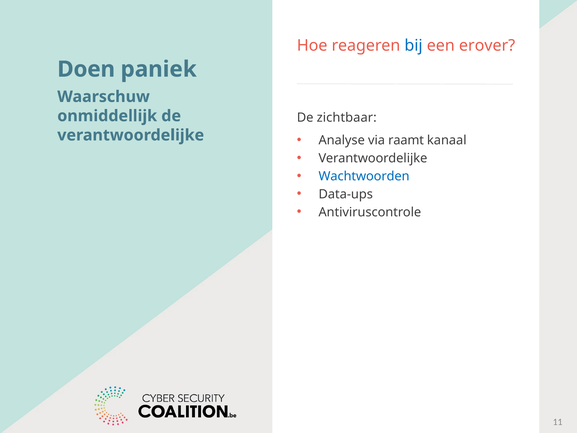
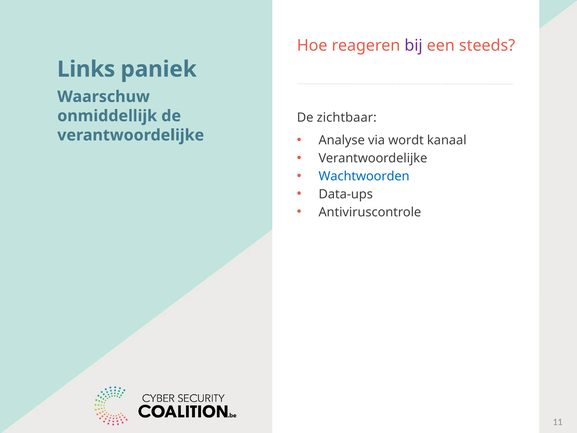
bij colour: blue -> purple (414, 45)
erover: erover -> steeds (487, 45)
Doen: Doen -> Links (86, 69)
raamt: raamt -> wordt (406, 140)
